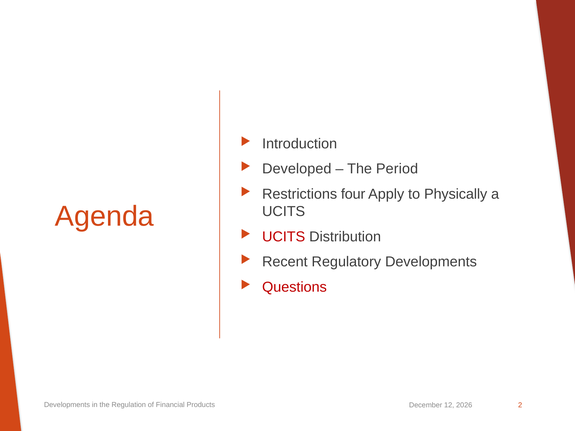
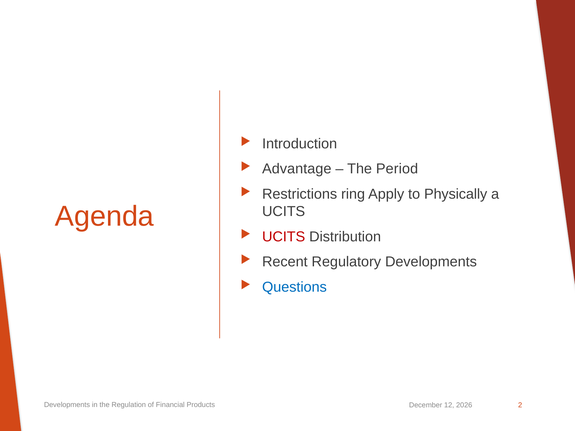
Developed: Developed -> Advantage (297, 169)
four: four -> ring (353, 194)
Questions colour: red -> blue (294, 287)
